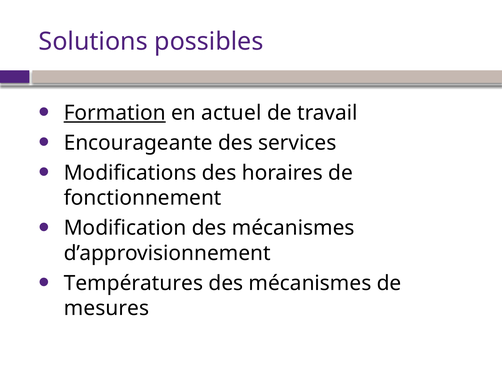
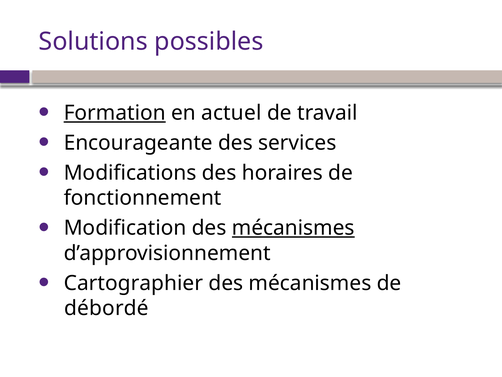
mécanismes underline: none -> present (293, 228)
Températures: Températures -> Cartographier (133, 283)
mesures: mesures -> débordé (106, 308)
